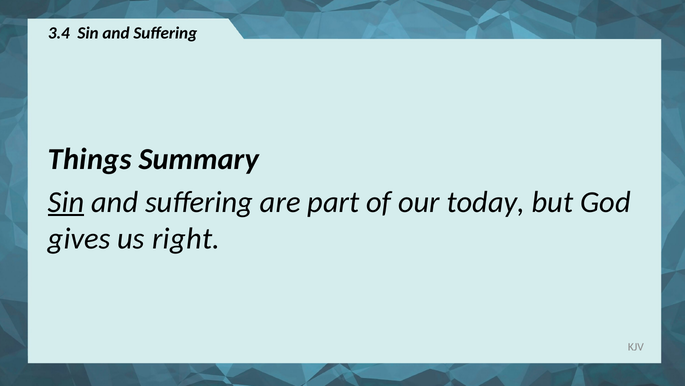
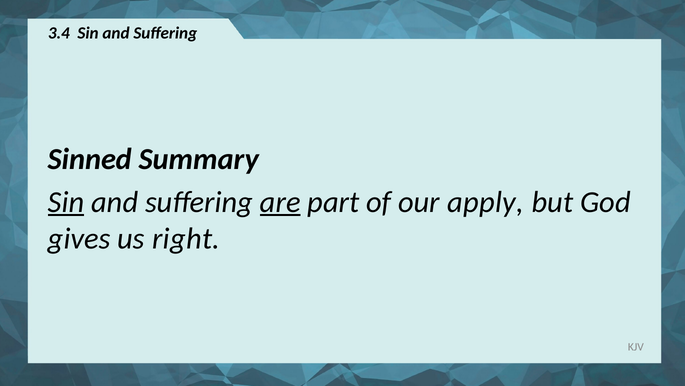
Things: Things -> Sinned (90, 160)
are underline: none -> present (280, 202)
today: today -> apply (486, 202)
